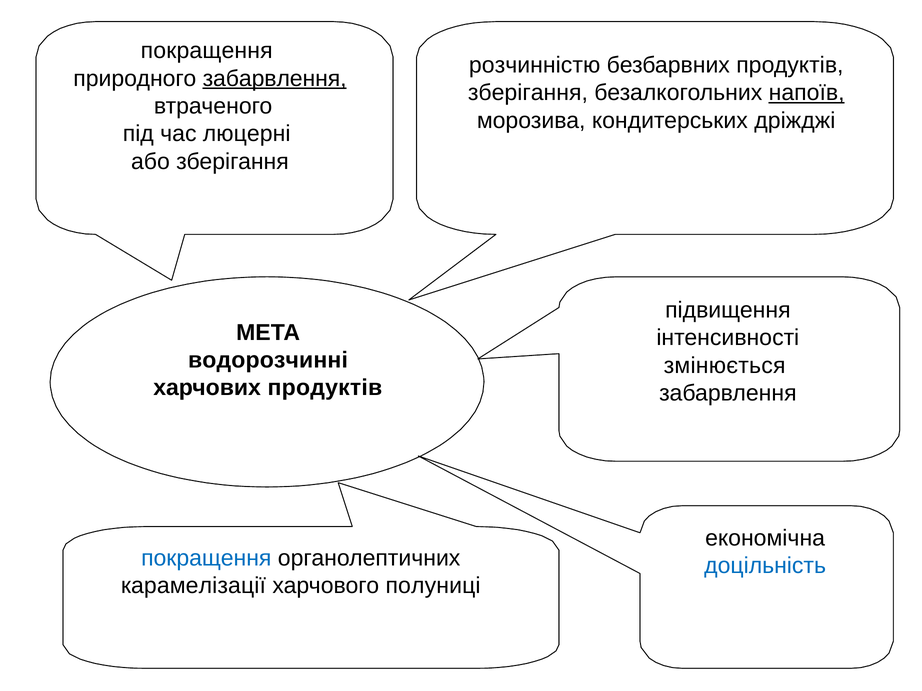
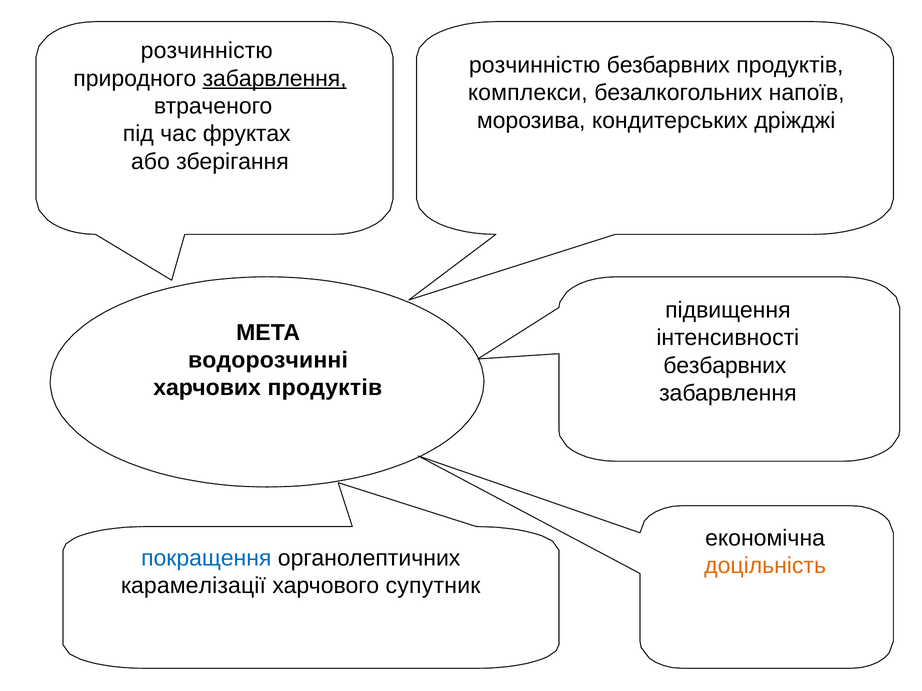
покращення: покращення -> розчинністю (207, 51)
зберігання: зберігання -> комплекси (528, 93)
напоїв underline: present -> none (807, 93)
люцерні: люцерні -> фруктах (247, 134)
змінюється: змінюється -> безбарвних (725, 366)
доцільність colour: blue -> orange (765, 566)
полуниці: полуниці -> супутник (433, 586)
